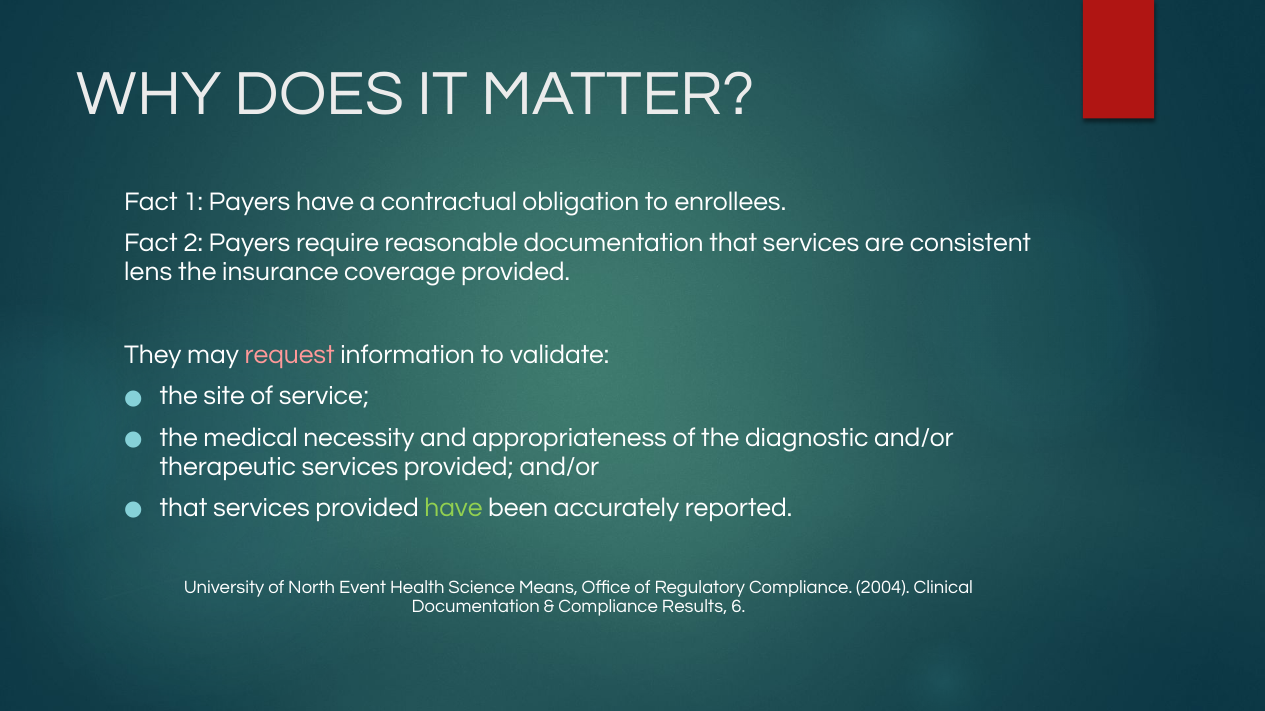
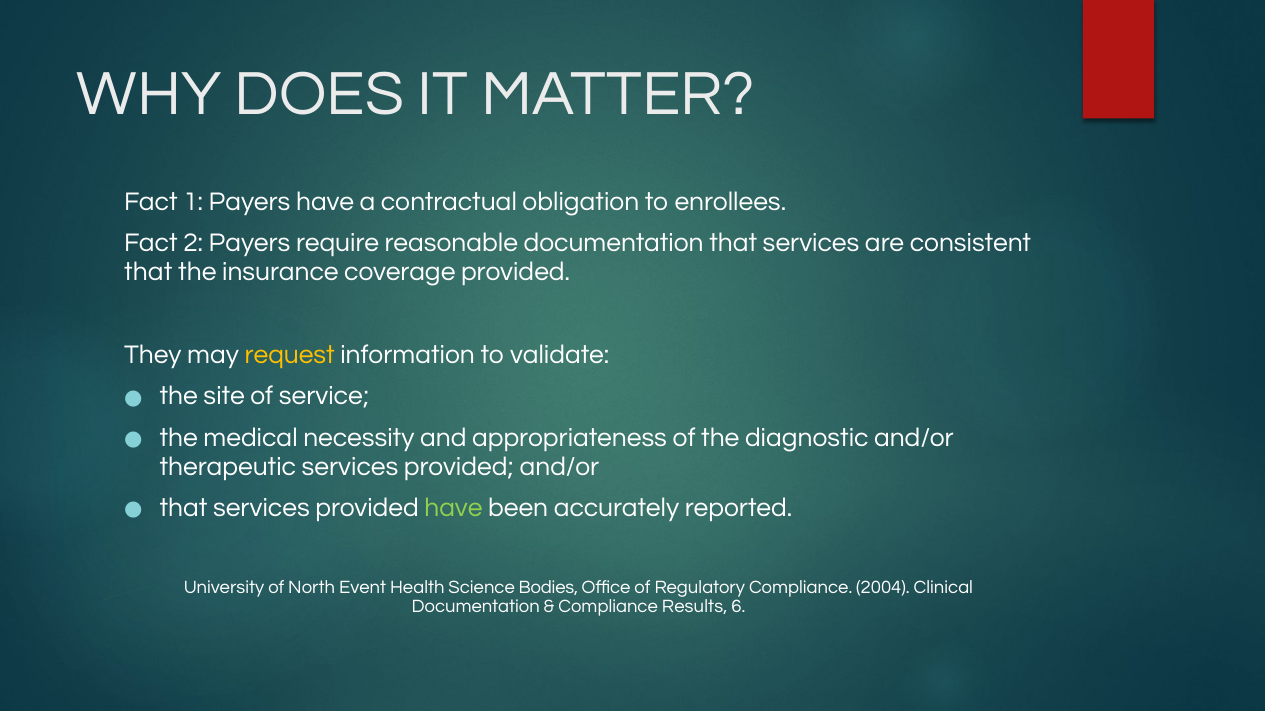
lens: lens -> that (148, 272)
request colour: pink -> yellow (290, 355)
Means: Means -> Bodies (548, 587)
